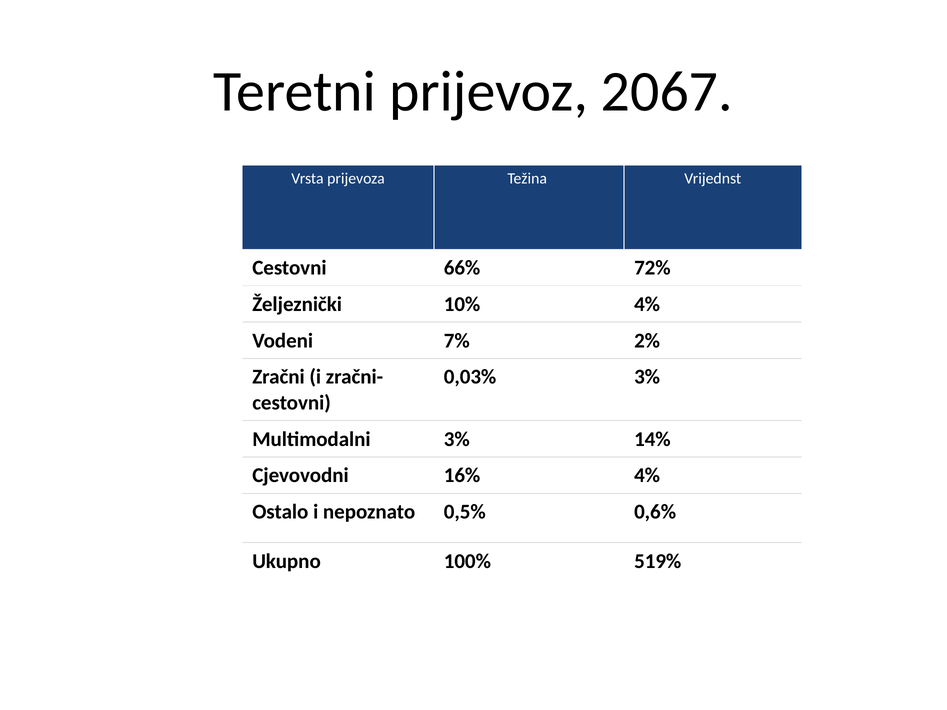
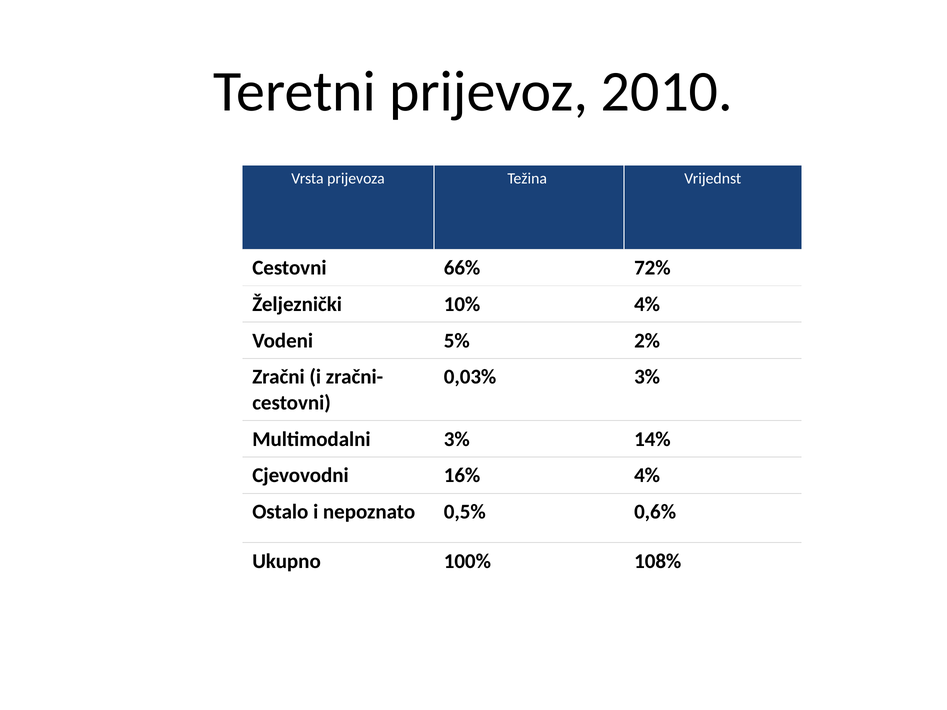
2067: 2067 -> 2010 (667, 92)
7%: 7% -> 5% (457, 341)
519%: 519% -> 108% (658, 561)
